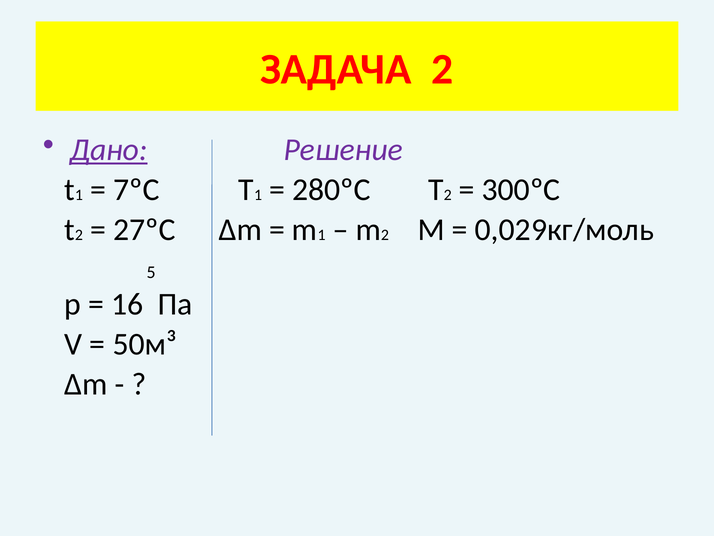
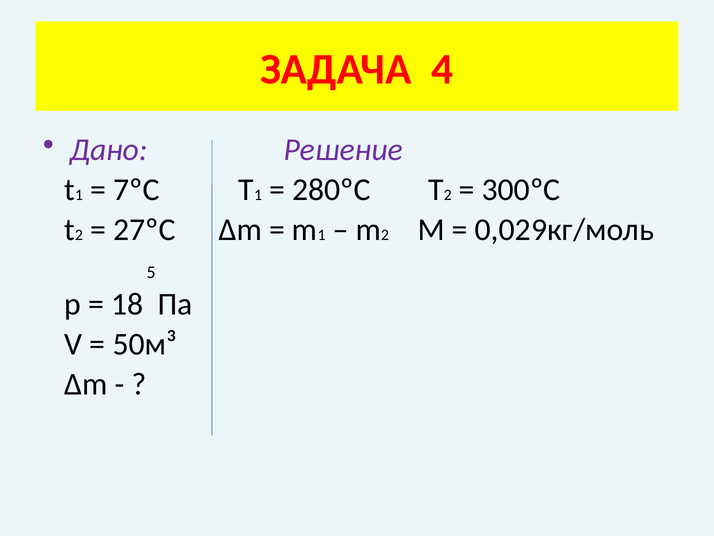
ЗАДАЧА 2: 2 -> 4 (442, 69)
Дано underline: present -> none (109, 150)
16: 16 -> 18 (127, 304)
